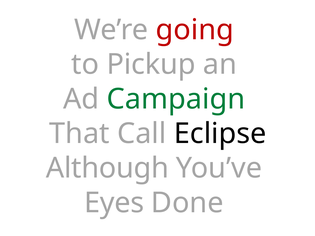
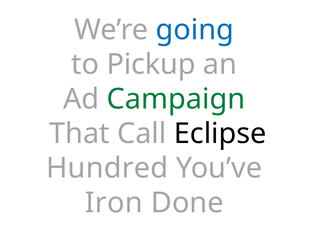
going colour: red -> blue (195, 30)
Although: Although -> Hundred (107, 168)
Eyes: Eyes -> Iron (114, 203)
